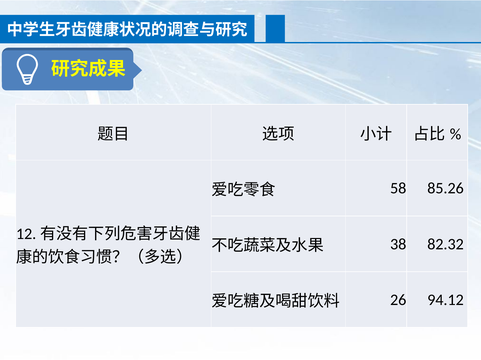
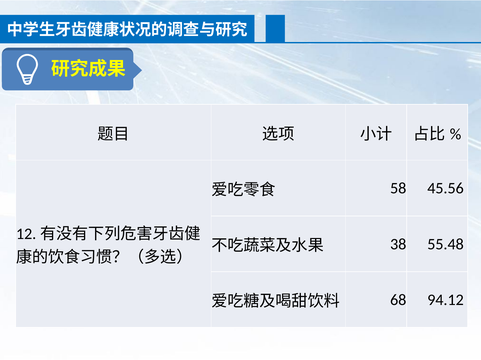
85.26: 85.26 -> 45.56 (446, 189)
82.32: 82.32 -> 55.48 (446, 245)
26: 26 -> 68 (398, 300)
